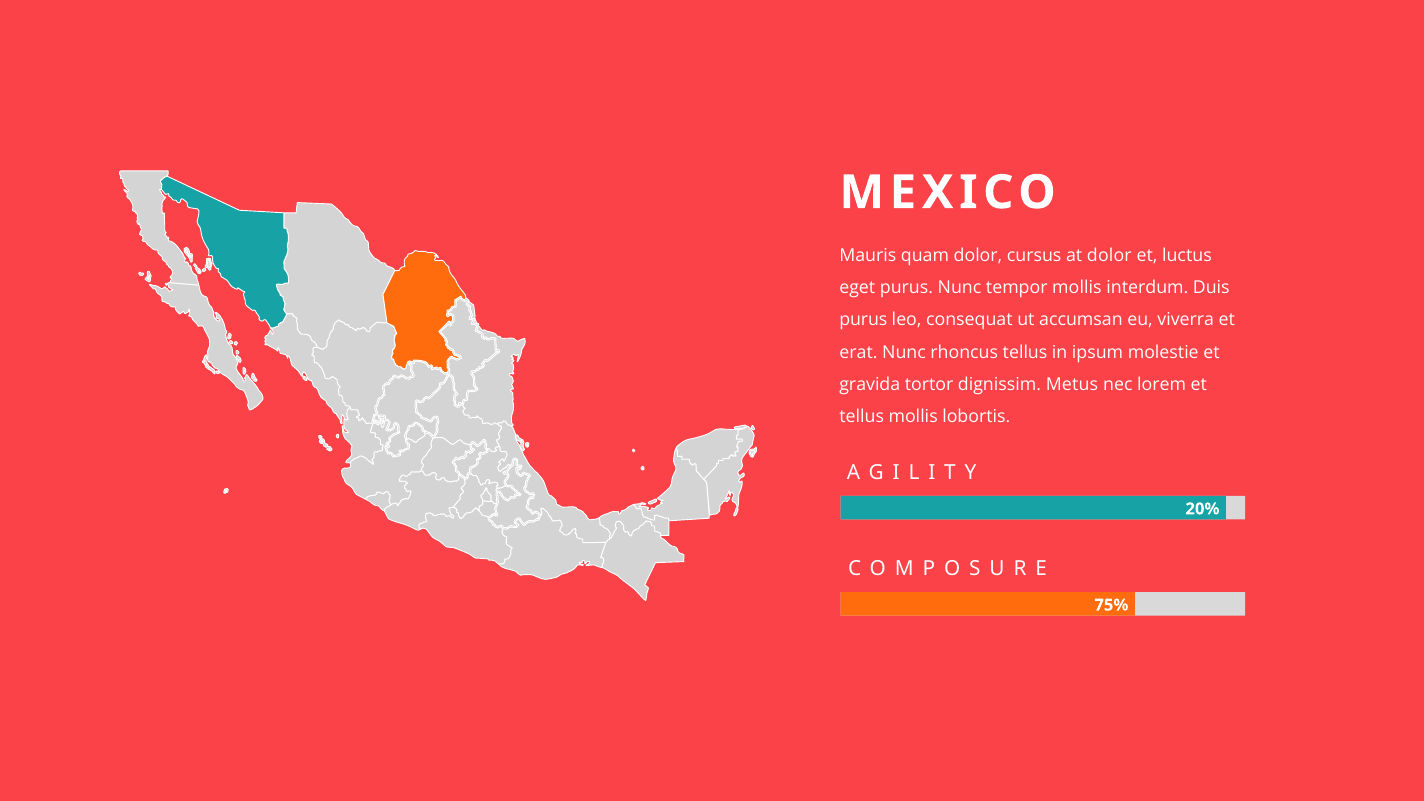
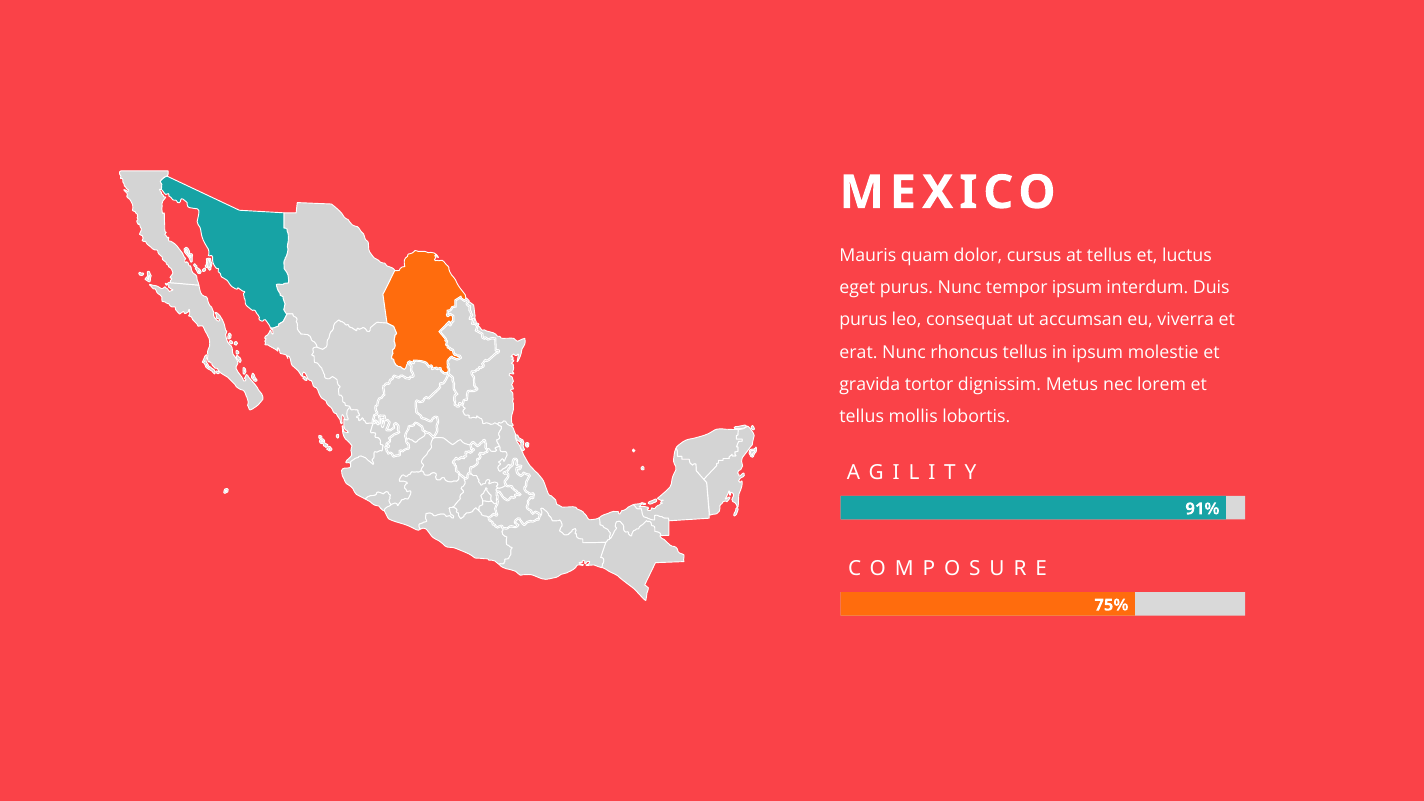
at dolor: dolor -> tellus (1109, 256)
tempor mollis: mollis -> ipsum (1077, 288)
20%: 20% -> 91% (1202, 509)
